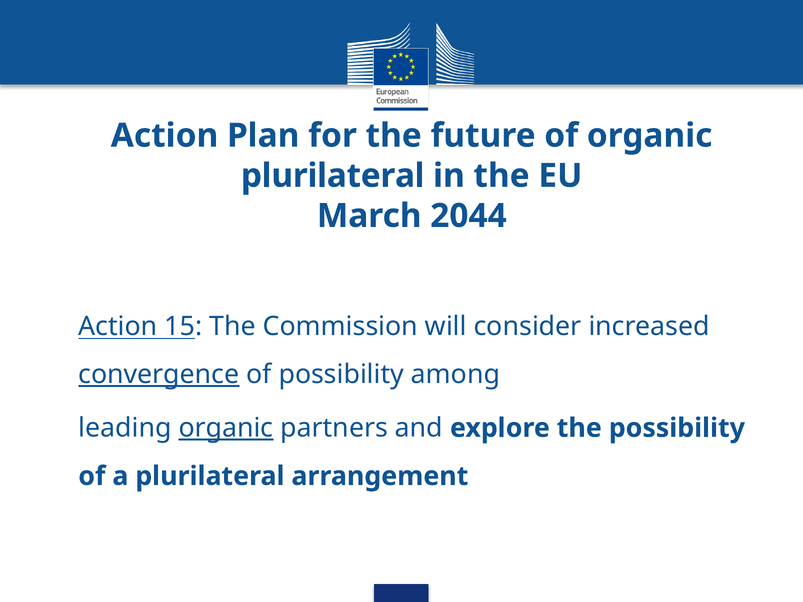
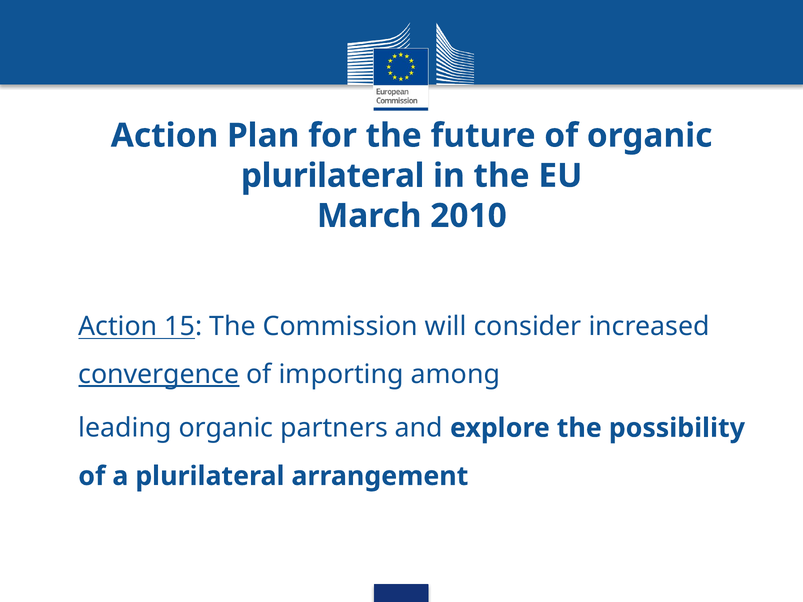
2044: 2044 -> 2010 (468, 216)
of possibility: possibility -> importing (341, 375)
organic underline: present -> none (226, 428)
